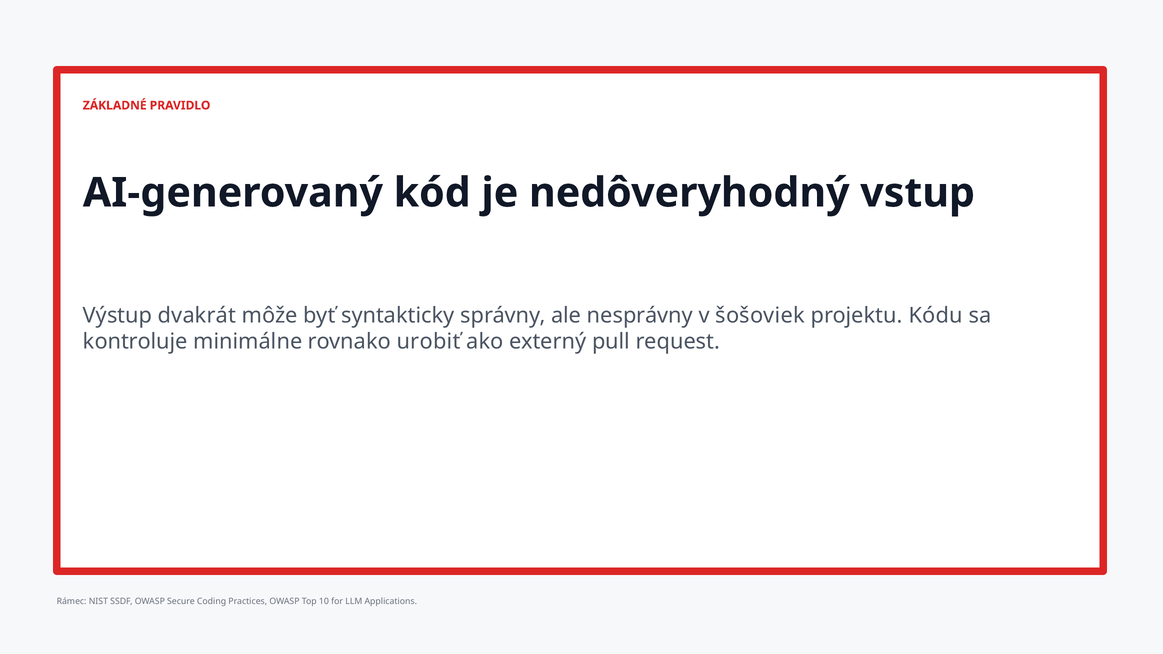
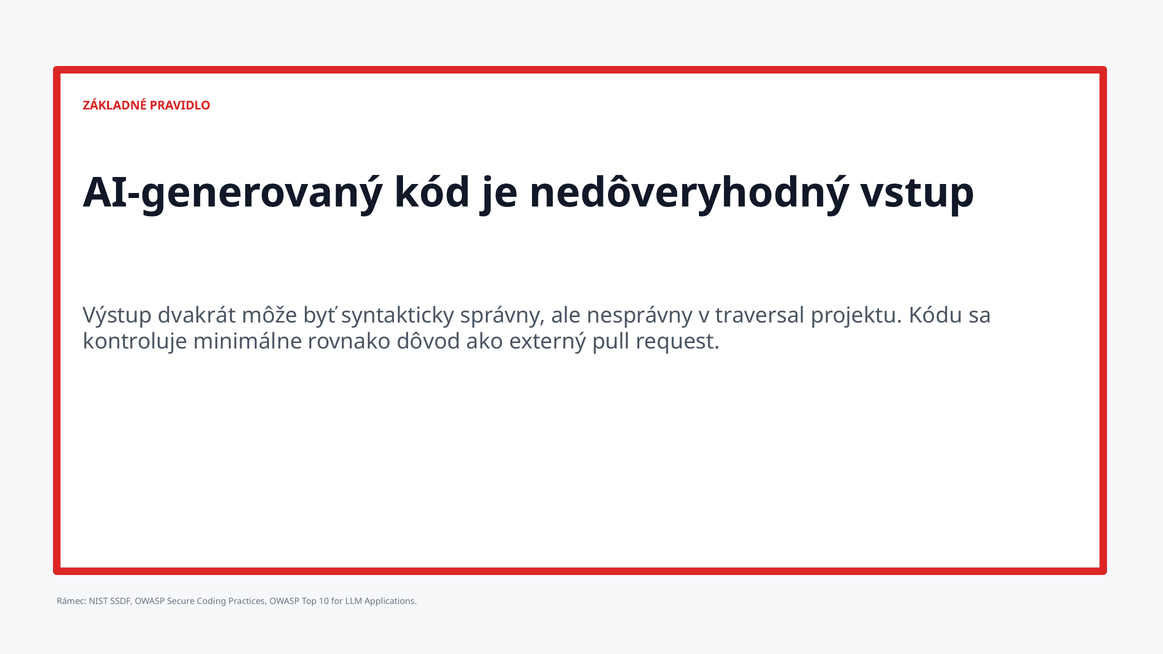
šošoviek: šošoviek -> traversal (760, 315)
urobiť: urobiť -> dôvod (429, 342)
